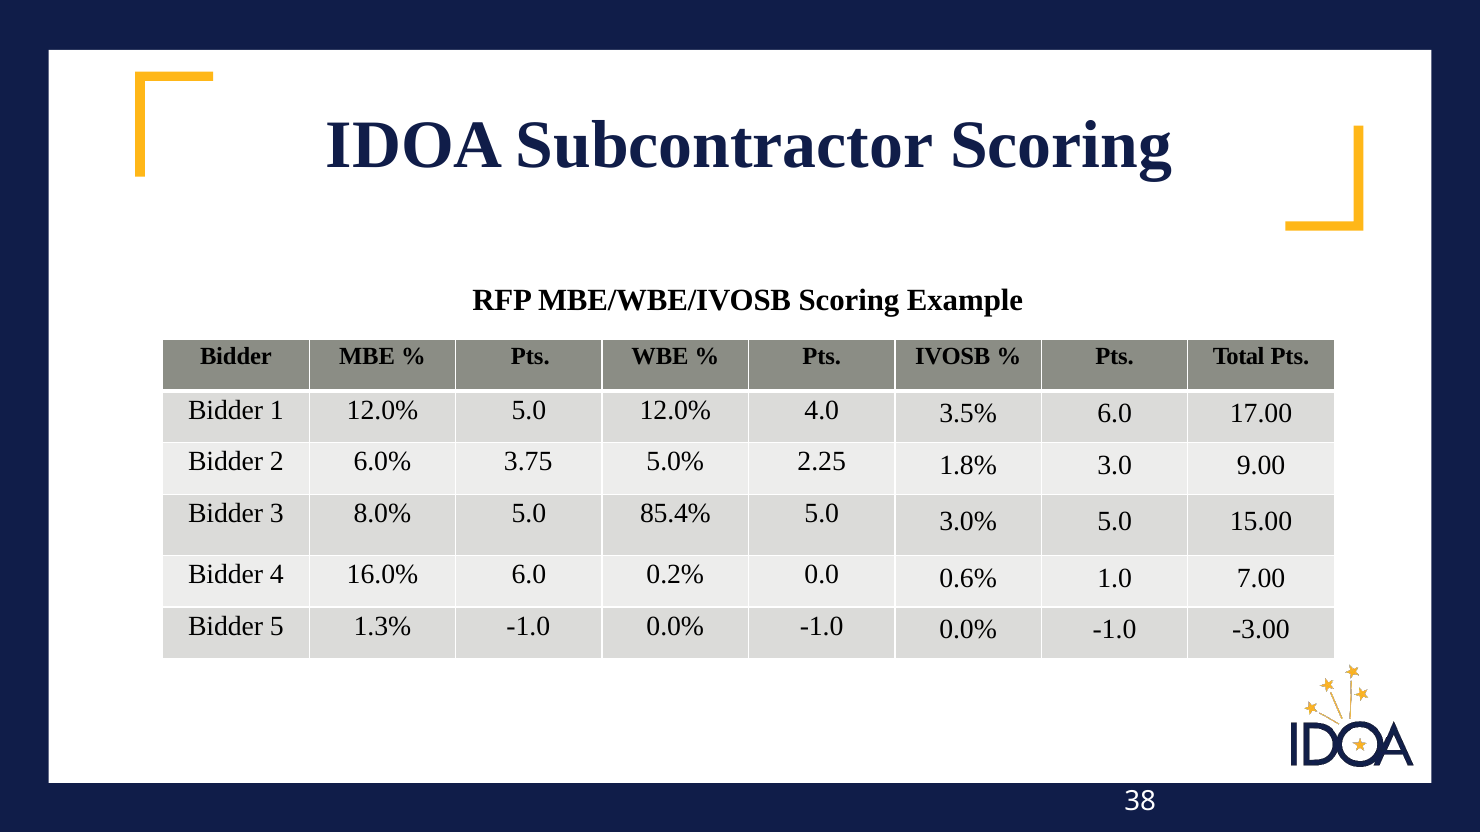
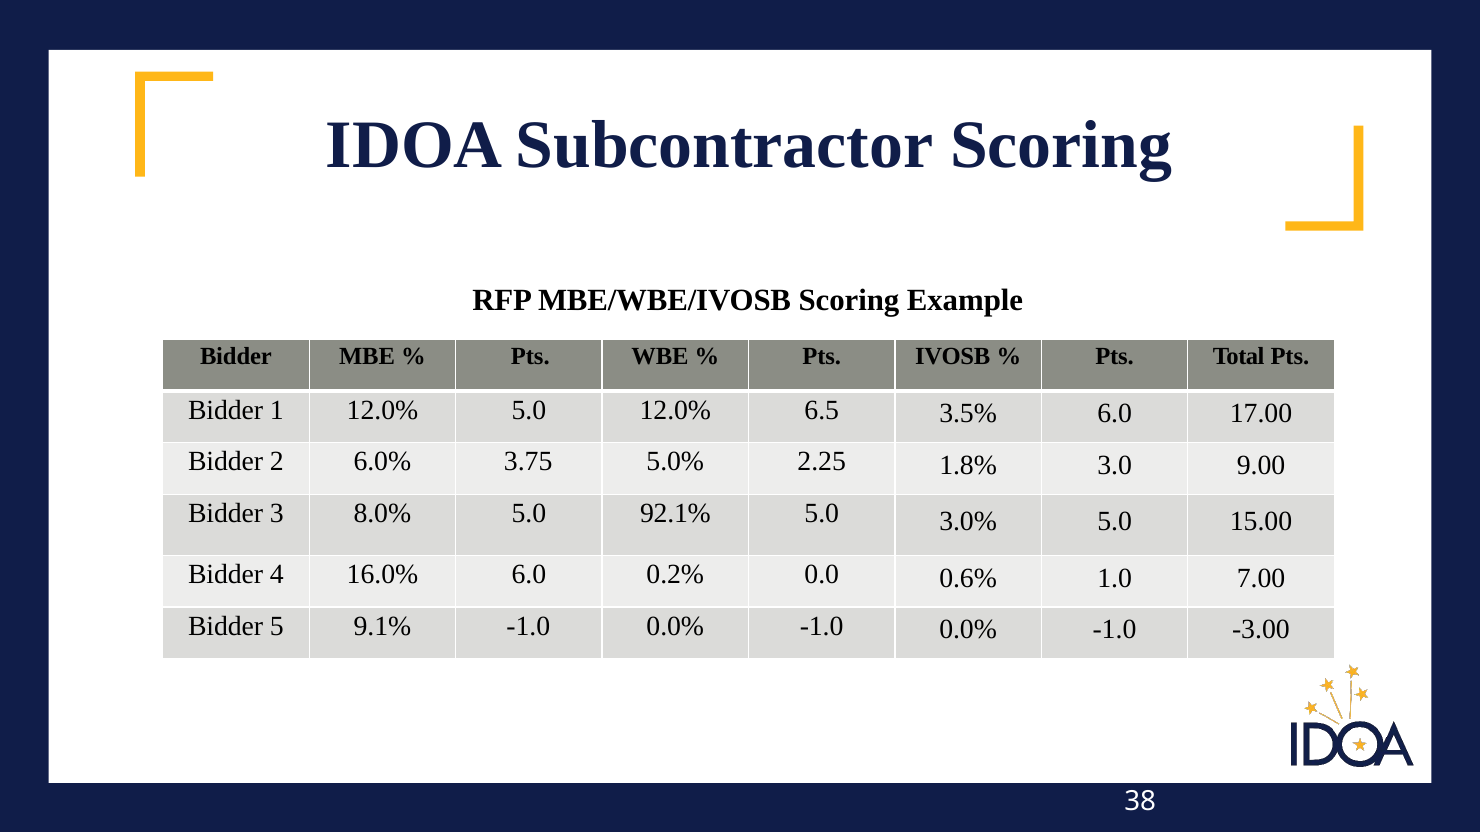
4.0: 4.0 -> 6.5 (822, 410)
85.4%: 85.4% -> 92.1% (675, 514)
1.3%: 1.3% -> 9.1% (382, 626)
